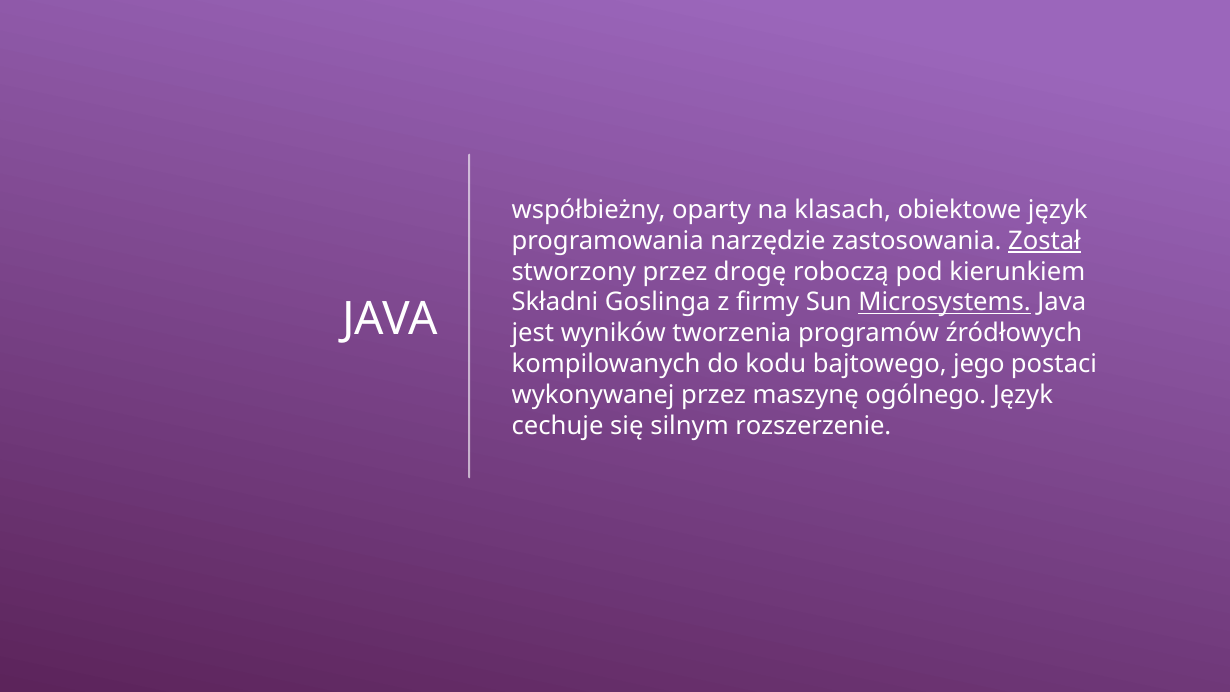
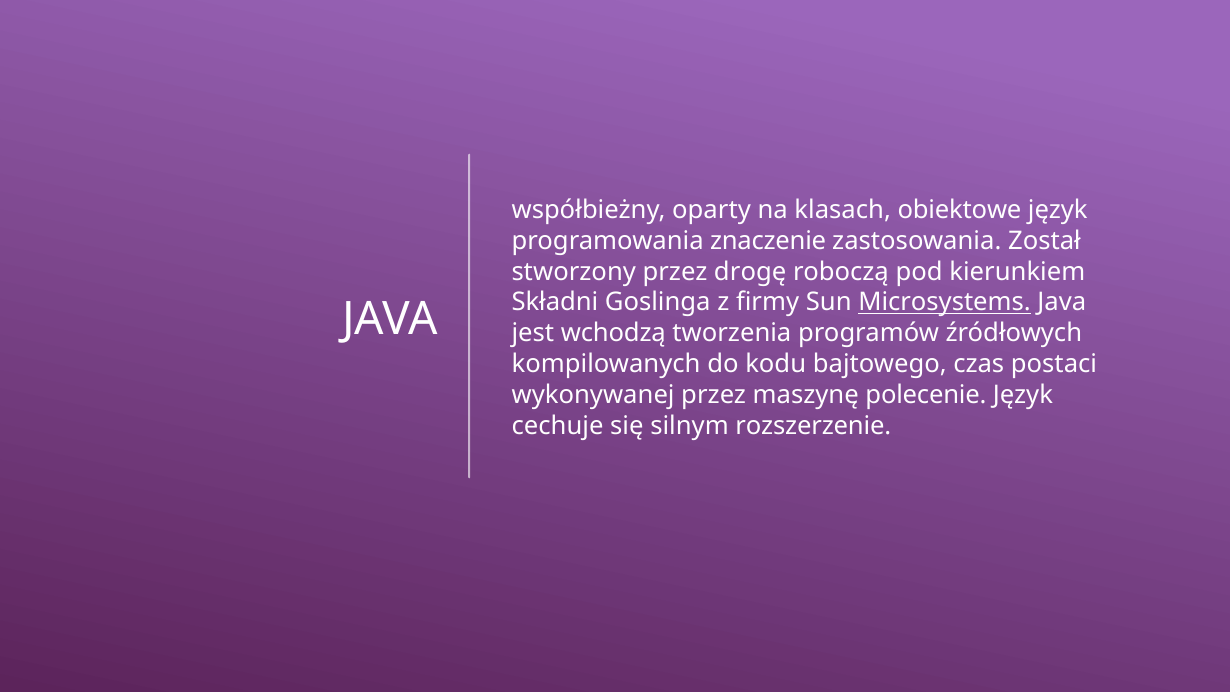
narzędzie: narzędzie -> znaczenie (768, 241)
Został underline: present -> none (1044, 241)
wyników: wyników -> wchodzą (613, 333)
jego: jego -> czas (979, 364)
ogólnego: ogólnego -> polecenie (926, 395)
